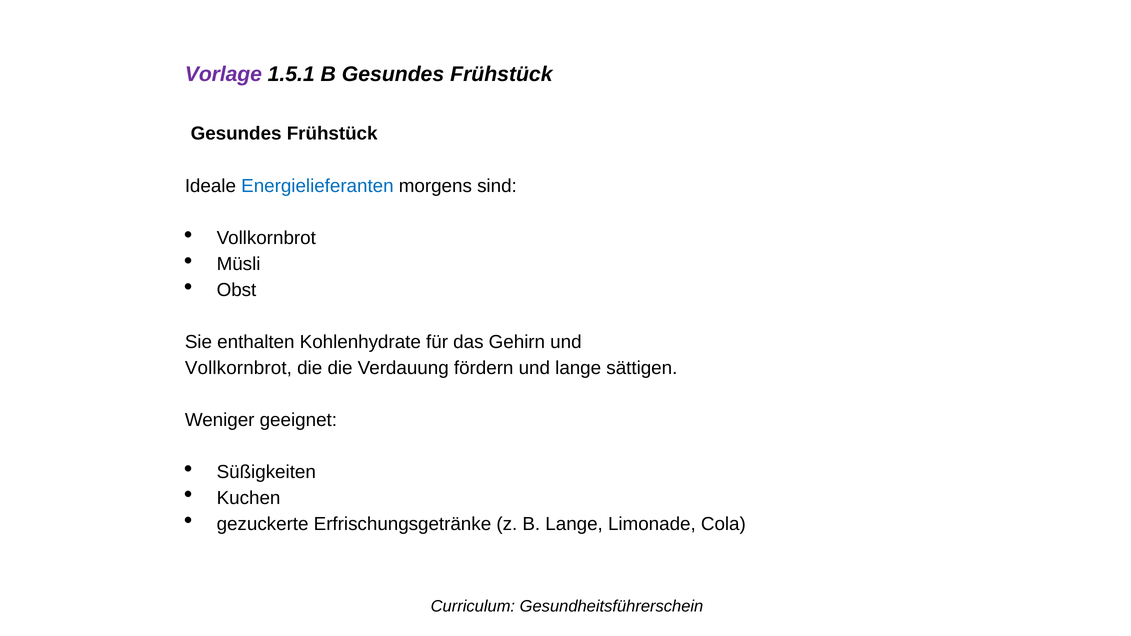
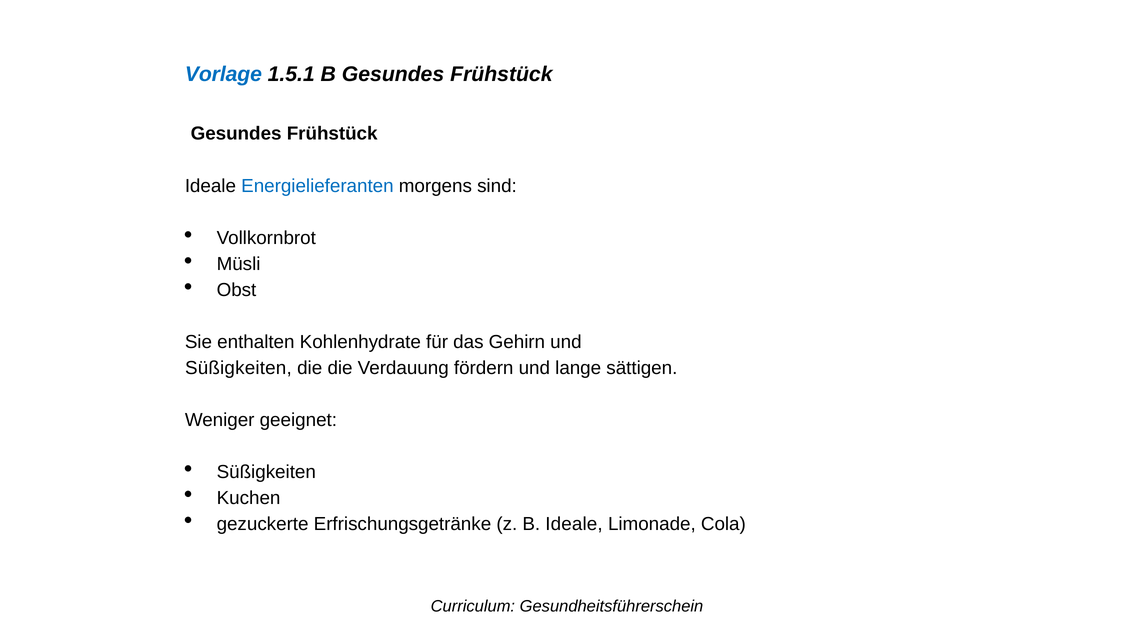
Vorlage colour: purple -> blue (223, 75)
Vollkornbrot: Vollkornbrot -> Süßigkeiten (238, 368)
B Lange: Lange -> Ideale (574, 524)
